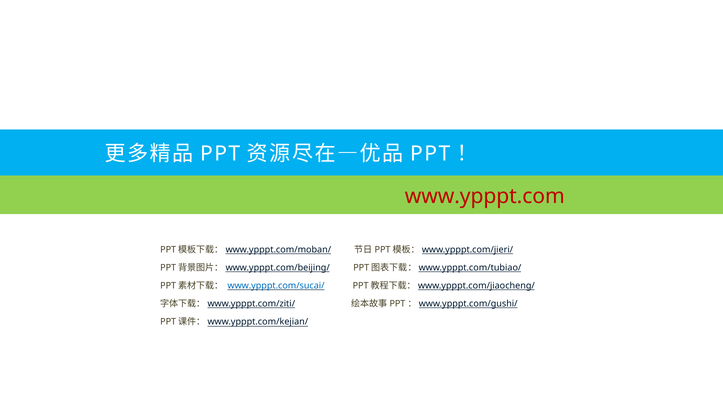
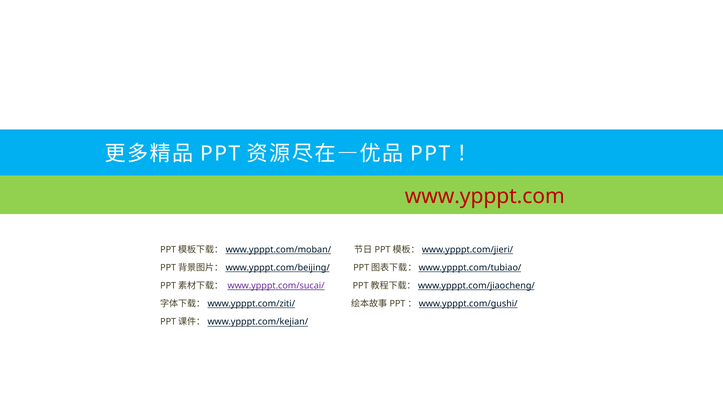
www.ypppt.com/sucai/ colour: blue -> purple (276, 286)
